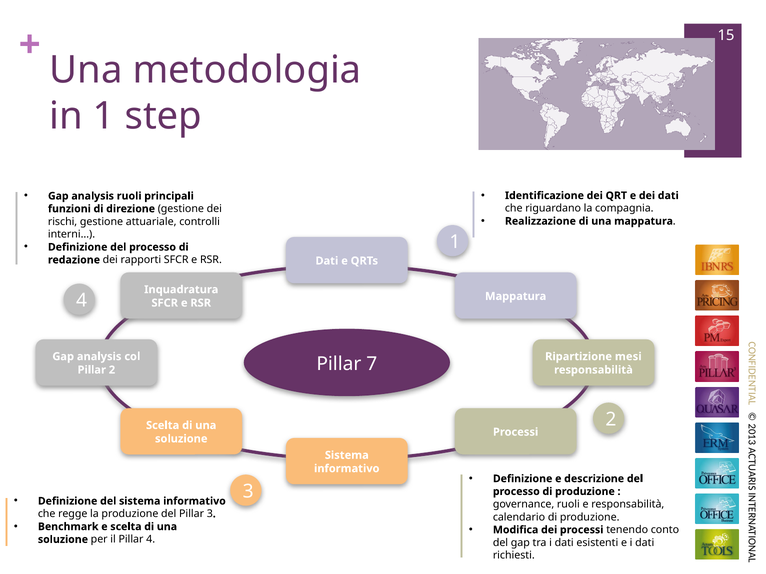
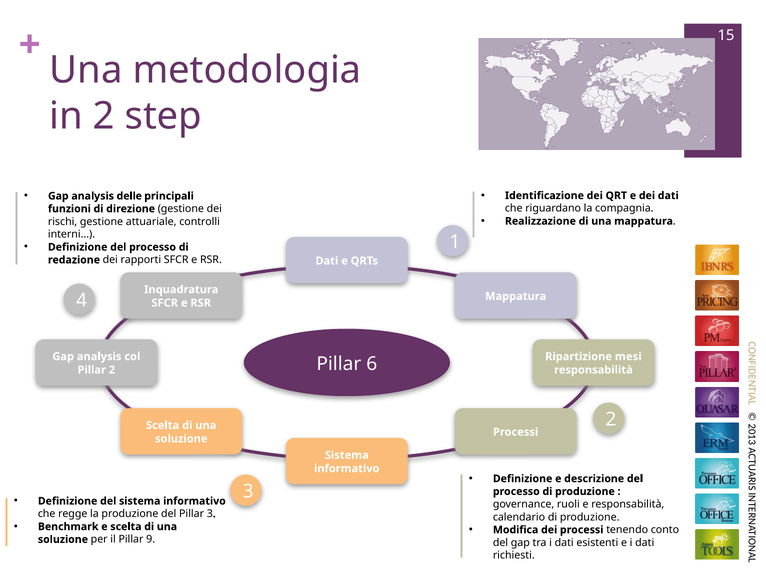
in 1: 1 -> 2 (104, 116)
analysis ruoli: ruoli -> delle (129, 196)
7: 7 -> 6 (372, 364)
Pillar 4: 4 -> 9 (151, 540)
